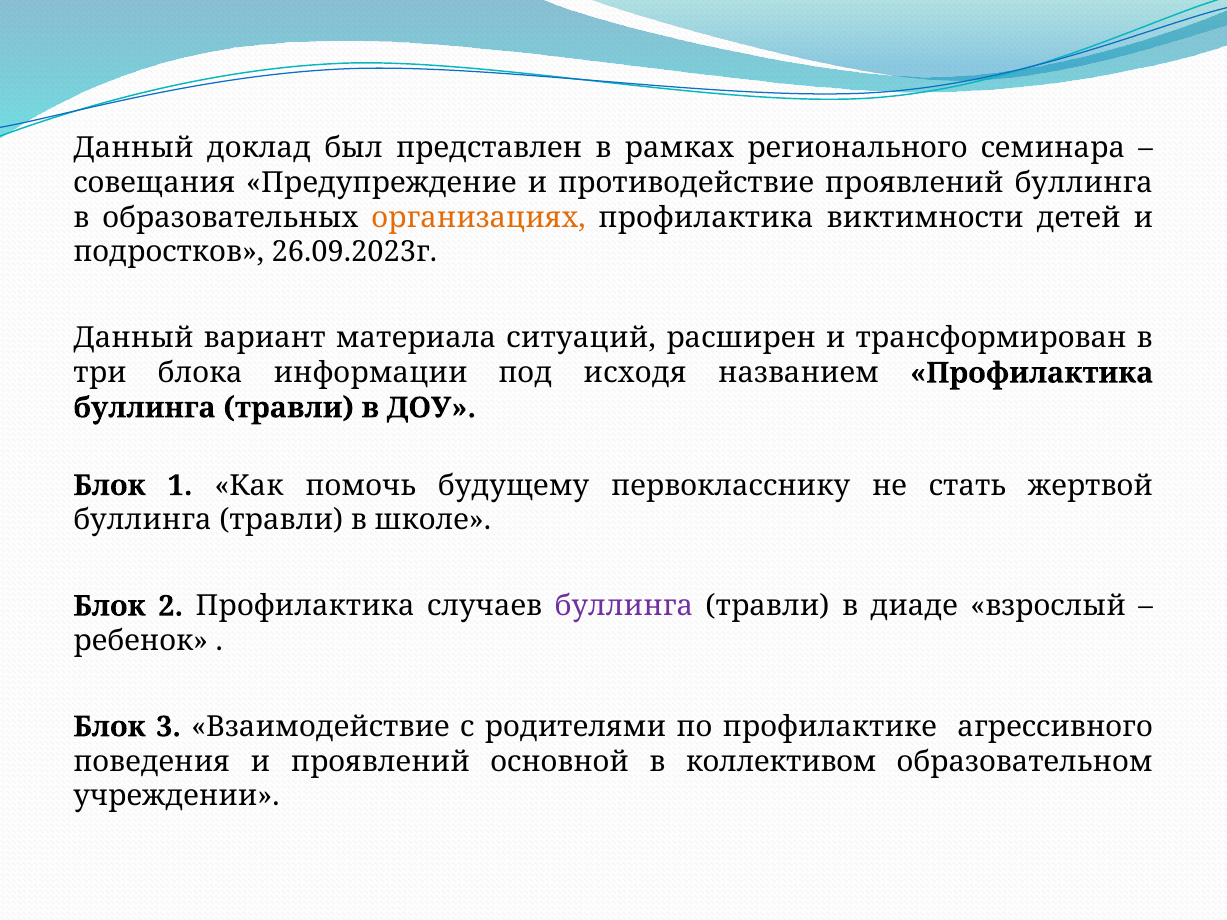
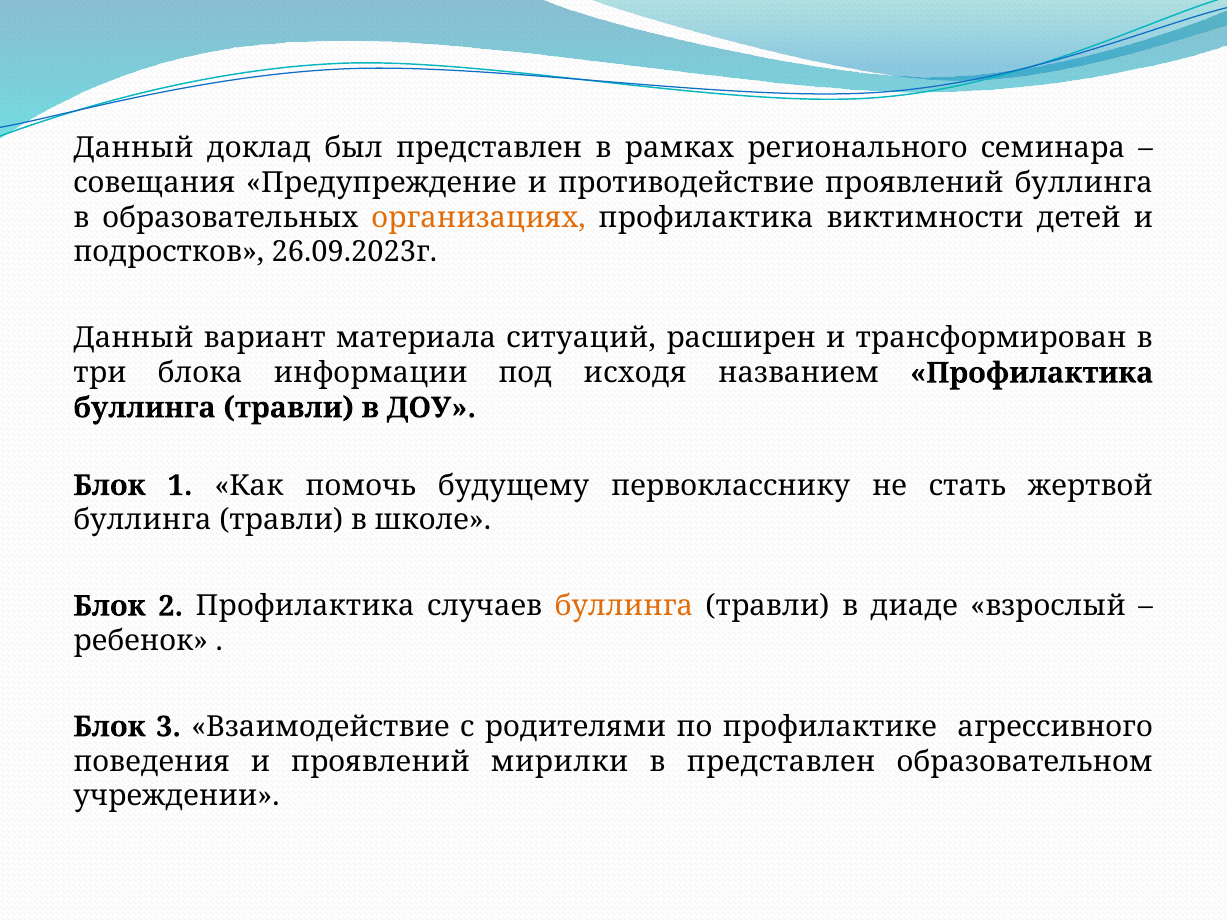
буллинга colour: purple -> orange (624, 606)
основной: основной -> мирилки (560, 762)
в коллективом: коллективом -> представлен (781, 762)
